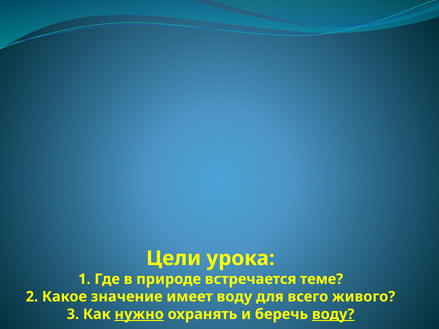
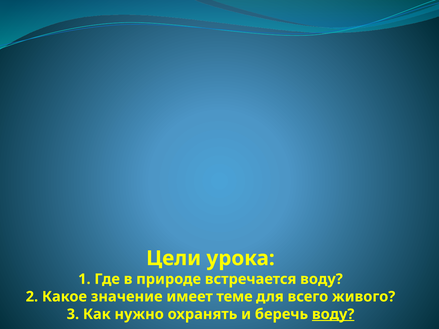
встречается теме: теме -> воду (321, 279)
имеет воду: воду -> теме (235, 297)
нужно underline: present -> none (139, 314)
